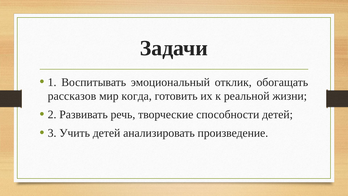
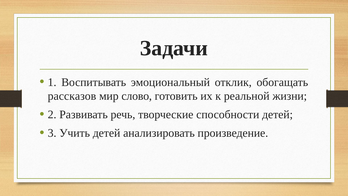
когда: когда -> слово (137, 96)
